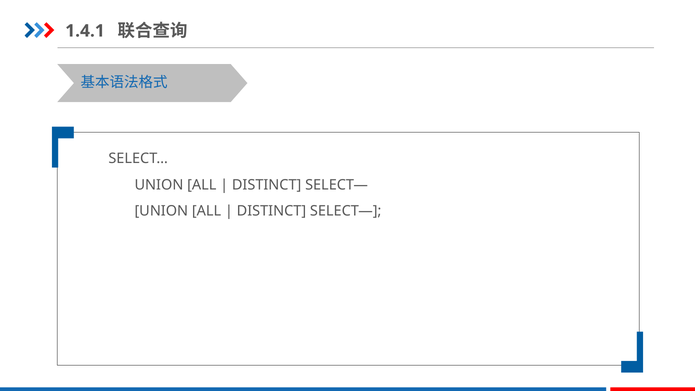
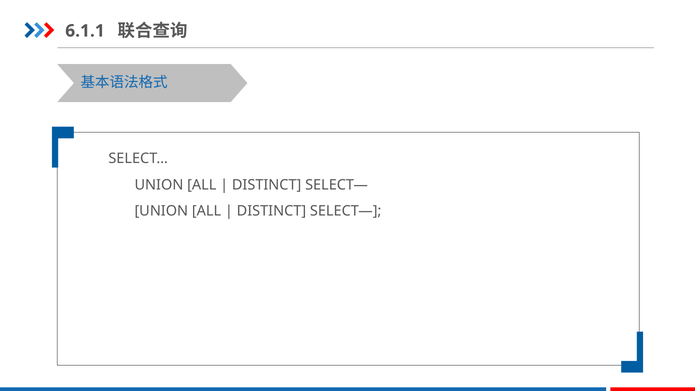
1.4.1: 1.4.1 -> 6.1.1 (85, 31)
